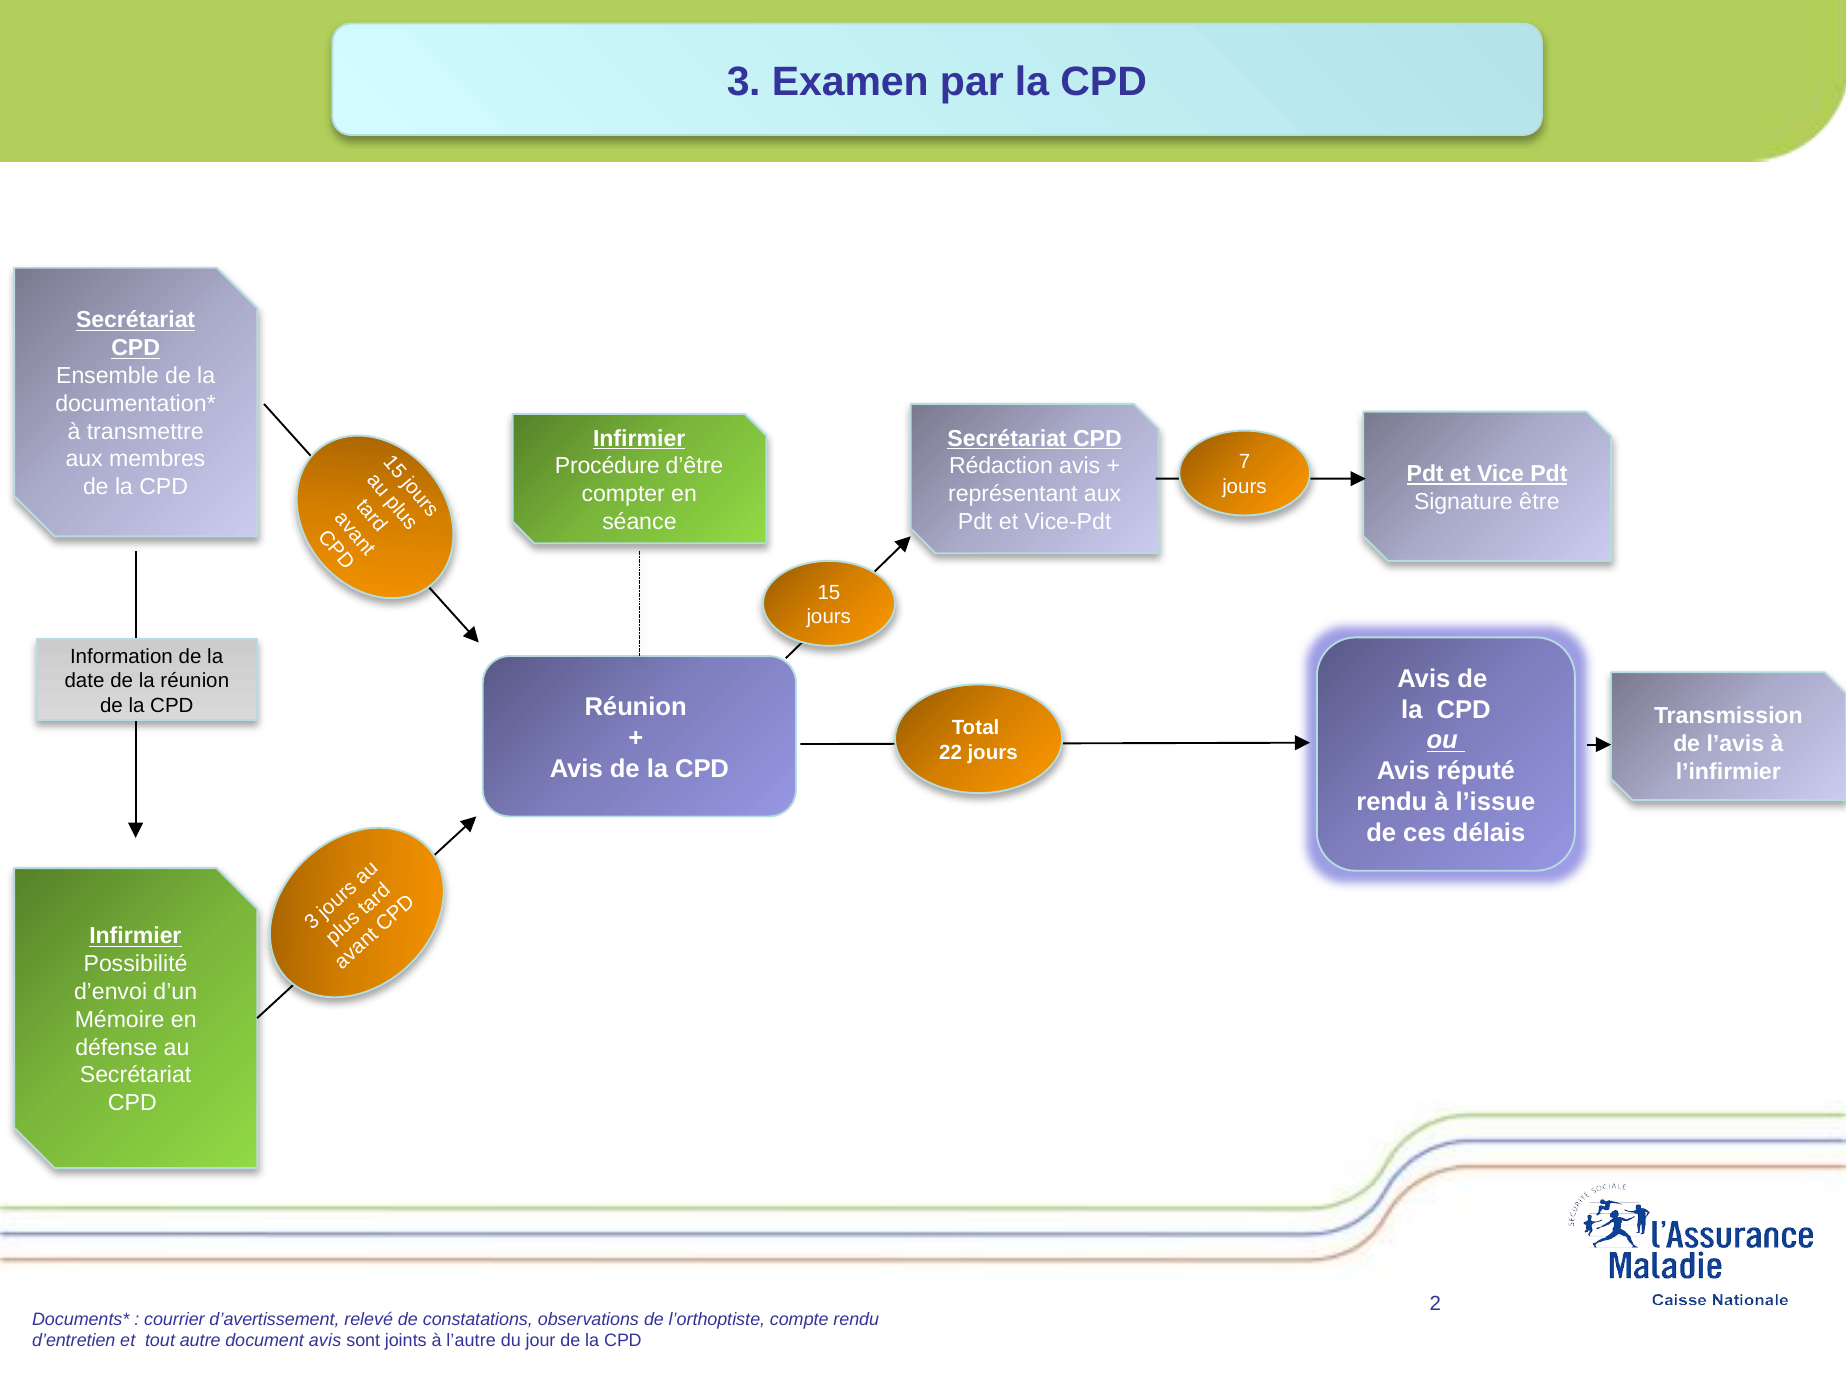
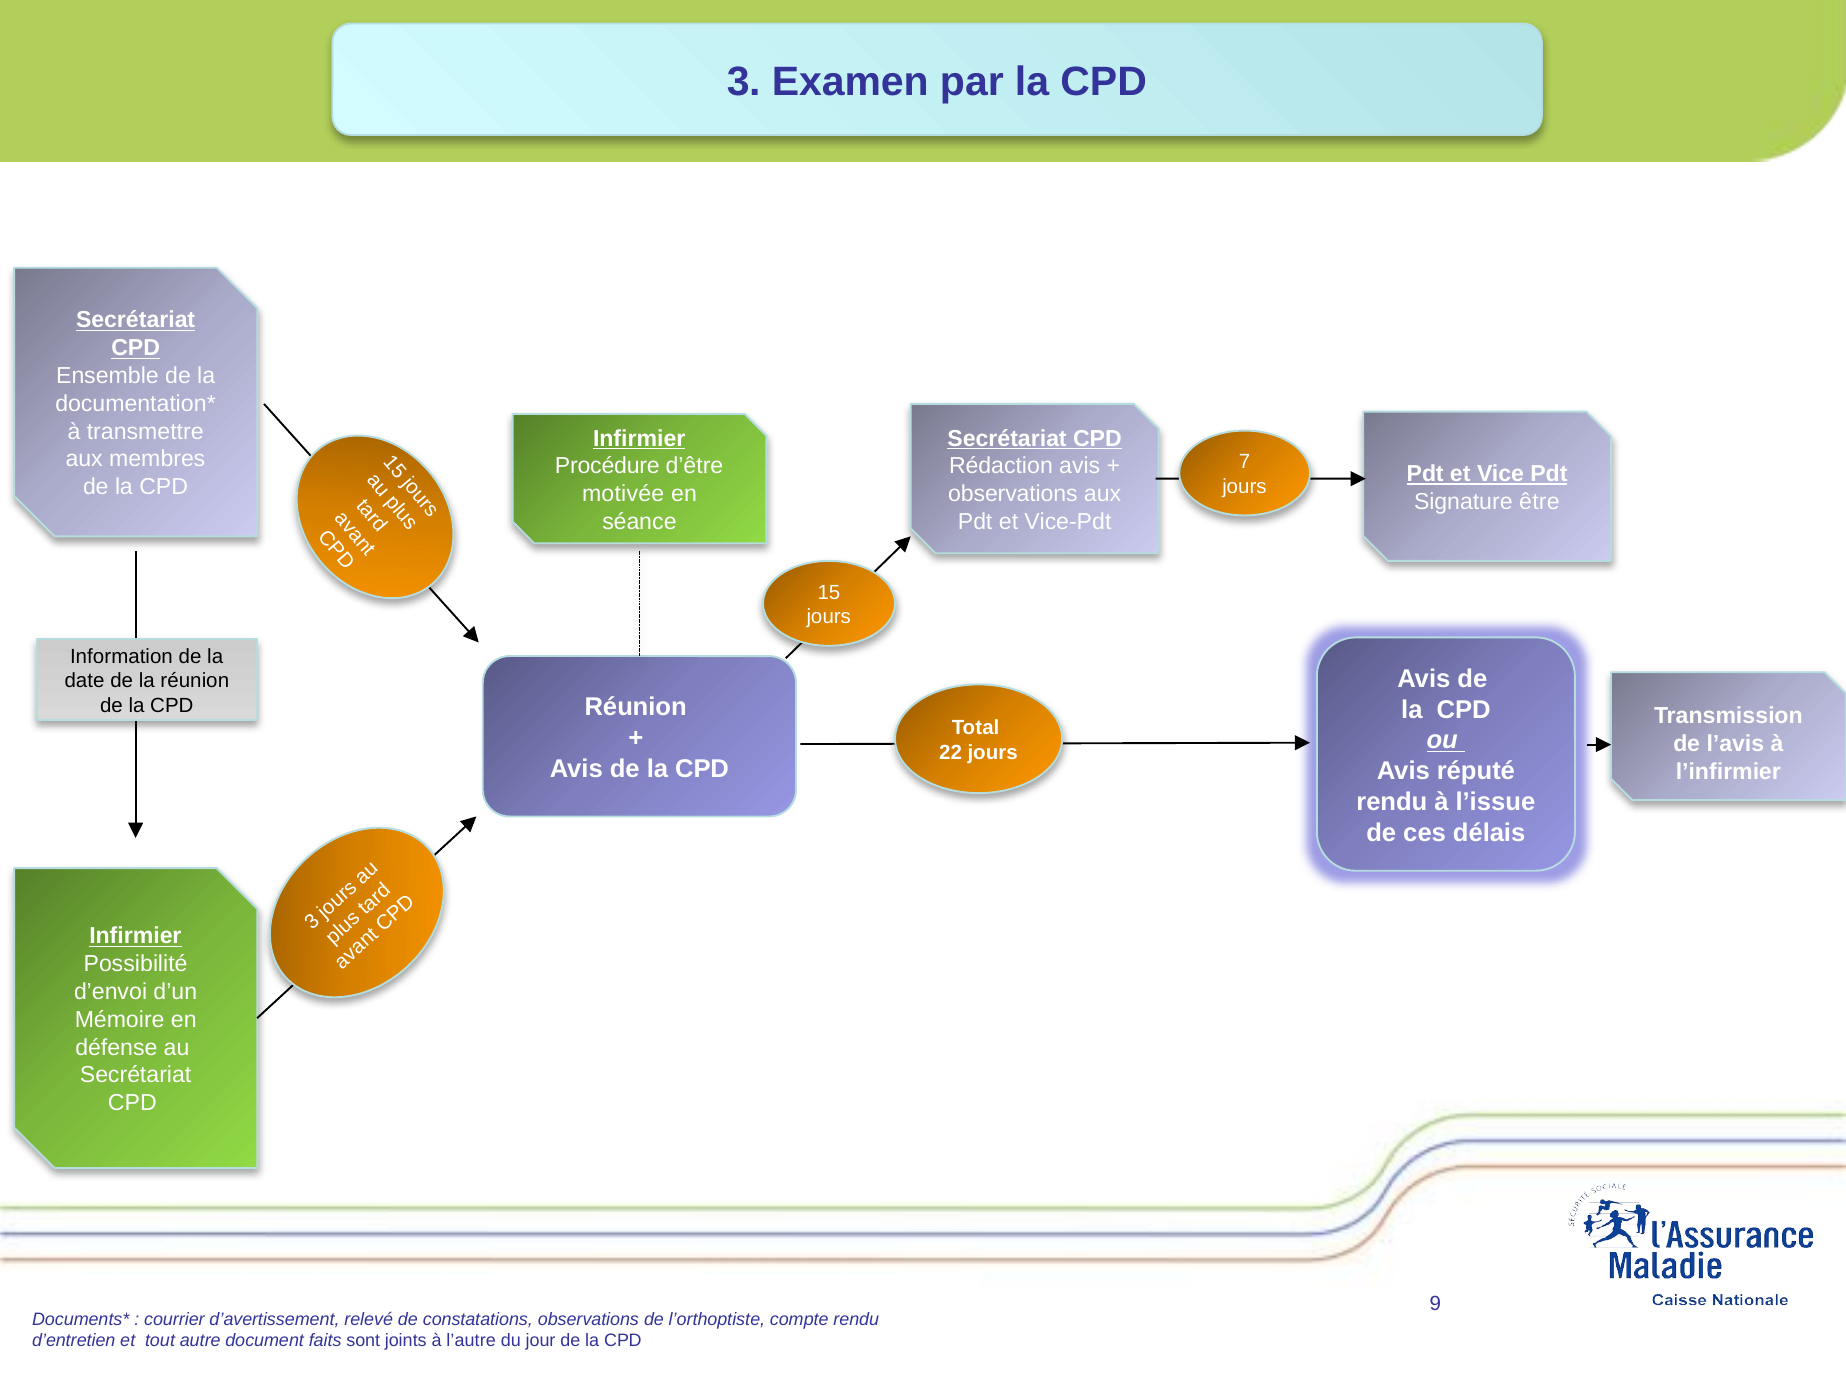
compter: compter -> motivée (623, 494)
représentant: représentant -> observations (1013, 494)
2: 2 -> 9 (1435, 1303)
document avis: avis -> faits (325, 1341)
